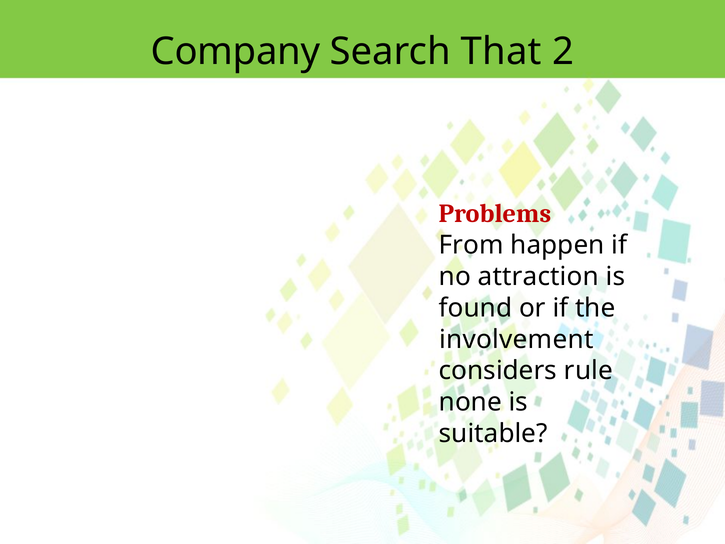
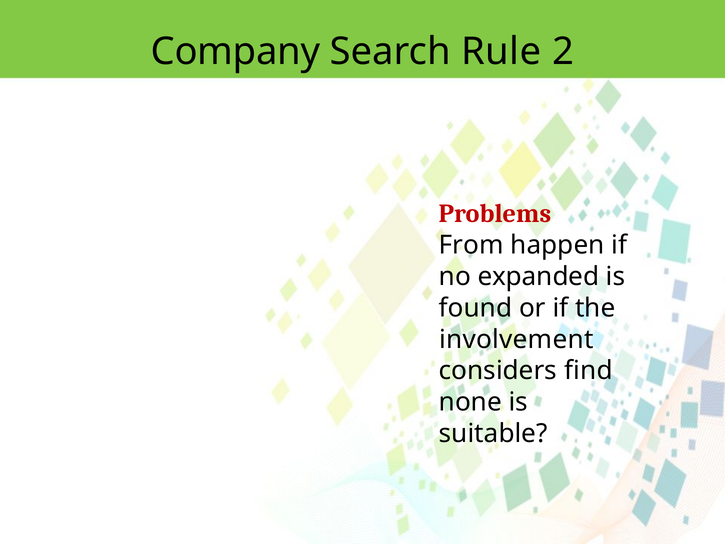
That: That -> Rule (501, 52)
attraction: attraction -> expanded (538, 276)
rule: rule -> find (589, 371)
